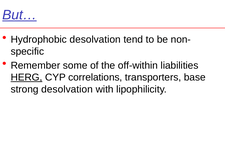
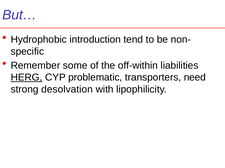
But… underline: present -> none (19, 15)
Hydrophobic desolvation: desolvation -> introduction (95, 40)
correlations: correlations -> problematic (95, 78)
base: base -> need (195, 78)
